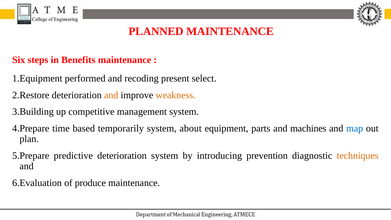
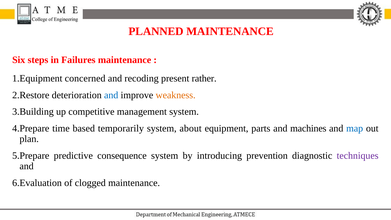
Benefits: Benefits -> Failures (78, 60)
performed: performed -> concerned (85, 78)
select: select -> rather (204, 78)
and colour: orange -> blue (111, 95)
predictive deterioration: deterioration -> consequence (122, 156)
techniques colour: orange -> purple (358, 156)
produce: produce -> clogged (90, 183)
